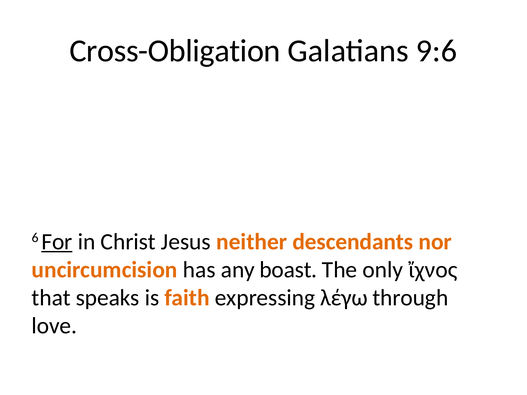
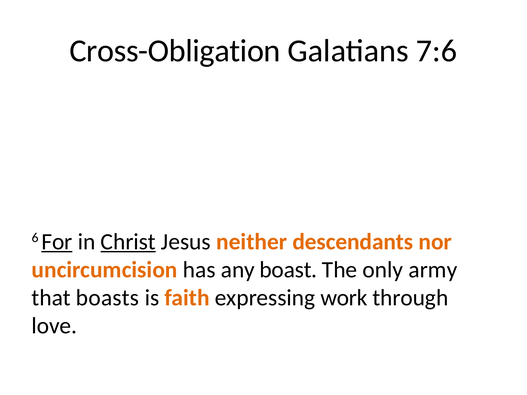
9:6: 9:6 -> 7:6 (437, 51)
Christ underline: none -> present (128, 242)
ἴχνος: ἴχνος -> army (433, 270)
speaks: speaks -> boasts (108, 298)
λέγω: λέγω -> work (344, 298)
